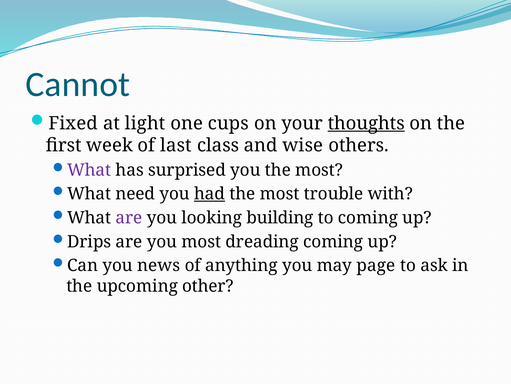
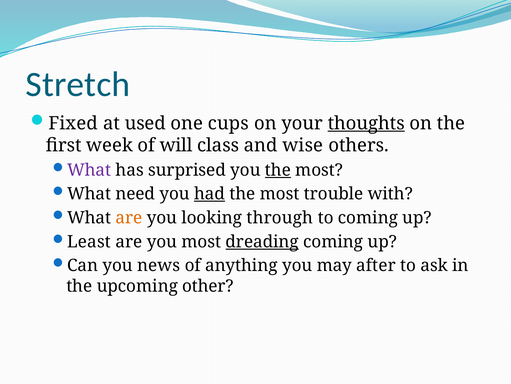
Cannot: Cannot -> Stretch (78, 84)
light: light -> used (145, 123)
last: last -> will (176, 145)
the underline: none -> present (278, 170)
are colour: purple -> orange (129, 217)
building: building -> through (280, 217)
Drips: Drips -> Least (89, 241)
dreading underline: none -> present (262, 241)
page: page -> after (376, 265)
